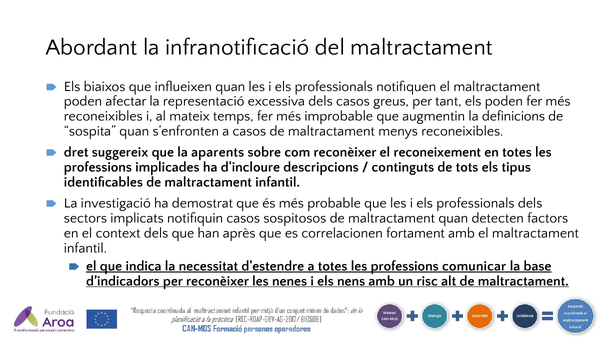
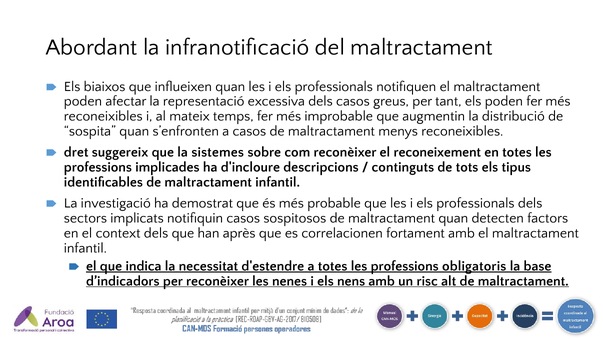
definicions: definicions -> distribució (513, 116)
aparents: aparents -> sistemes (218, 152)
comunicar: comunicar -> obligatoris (474, 266)
